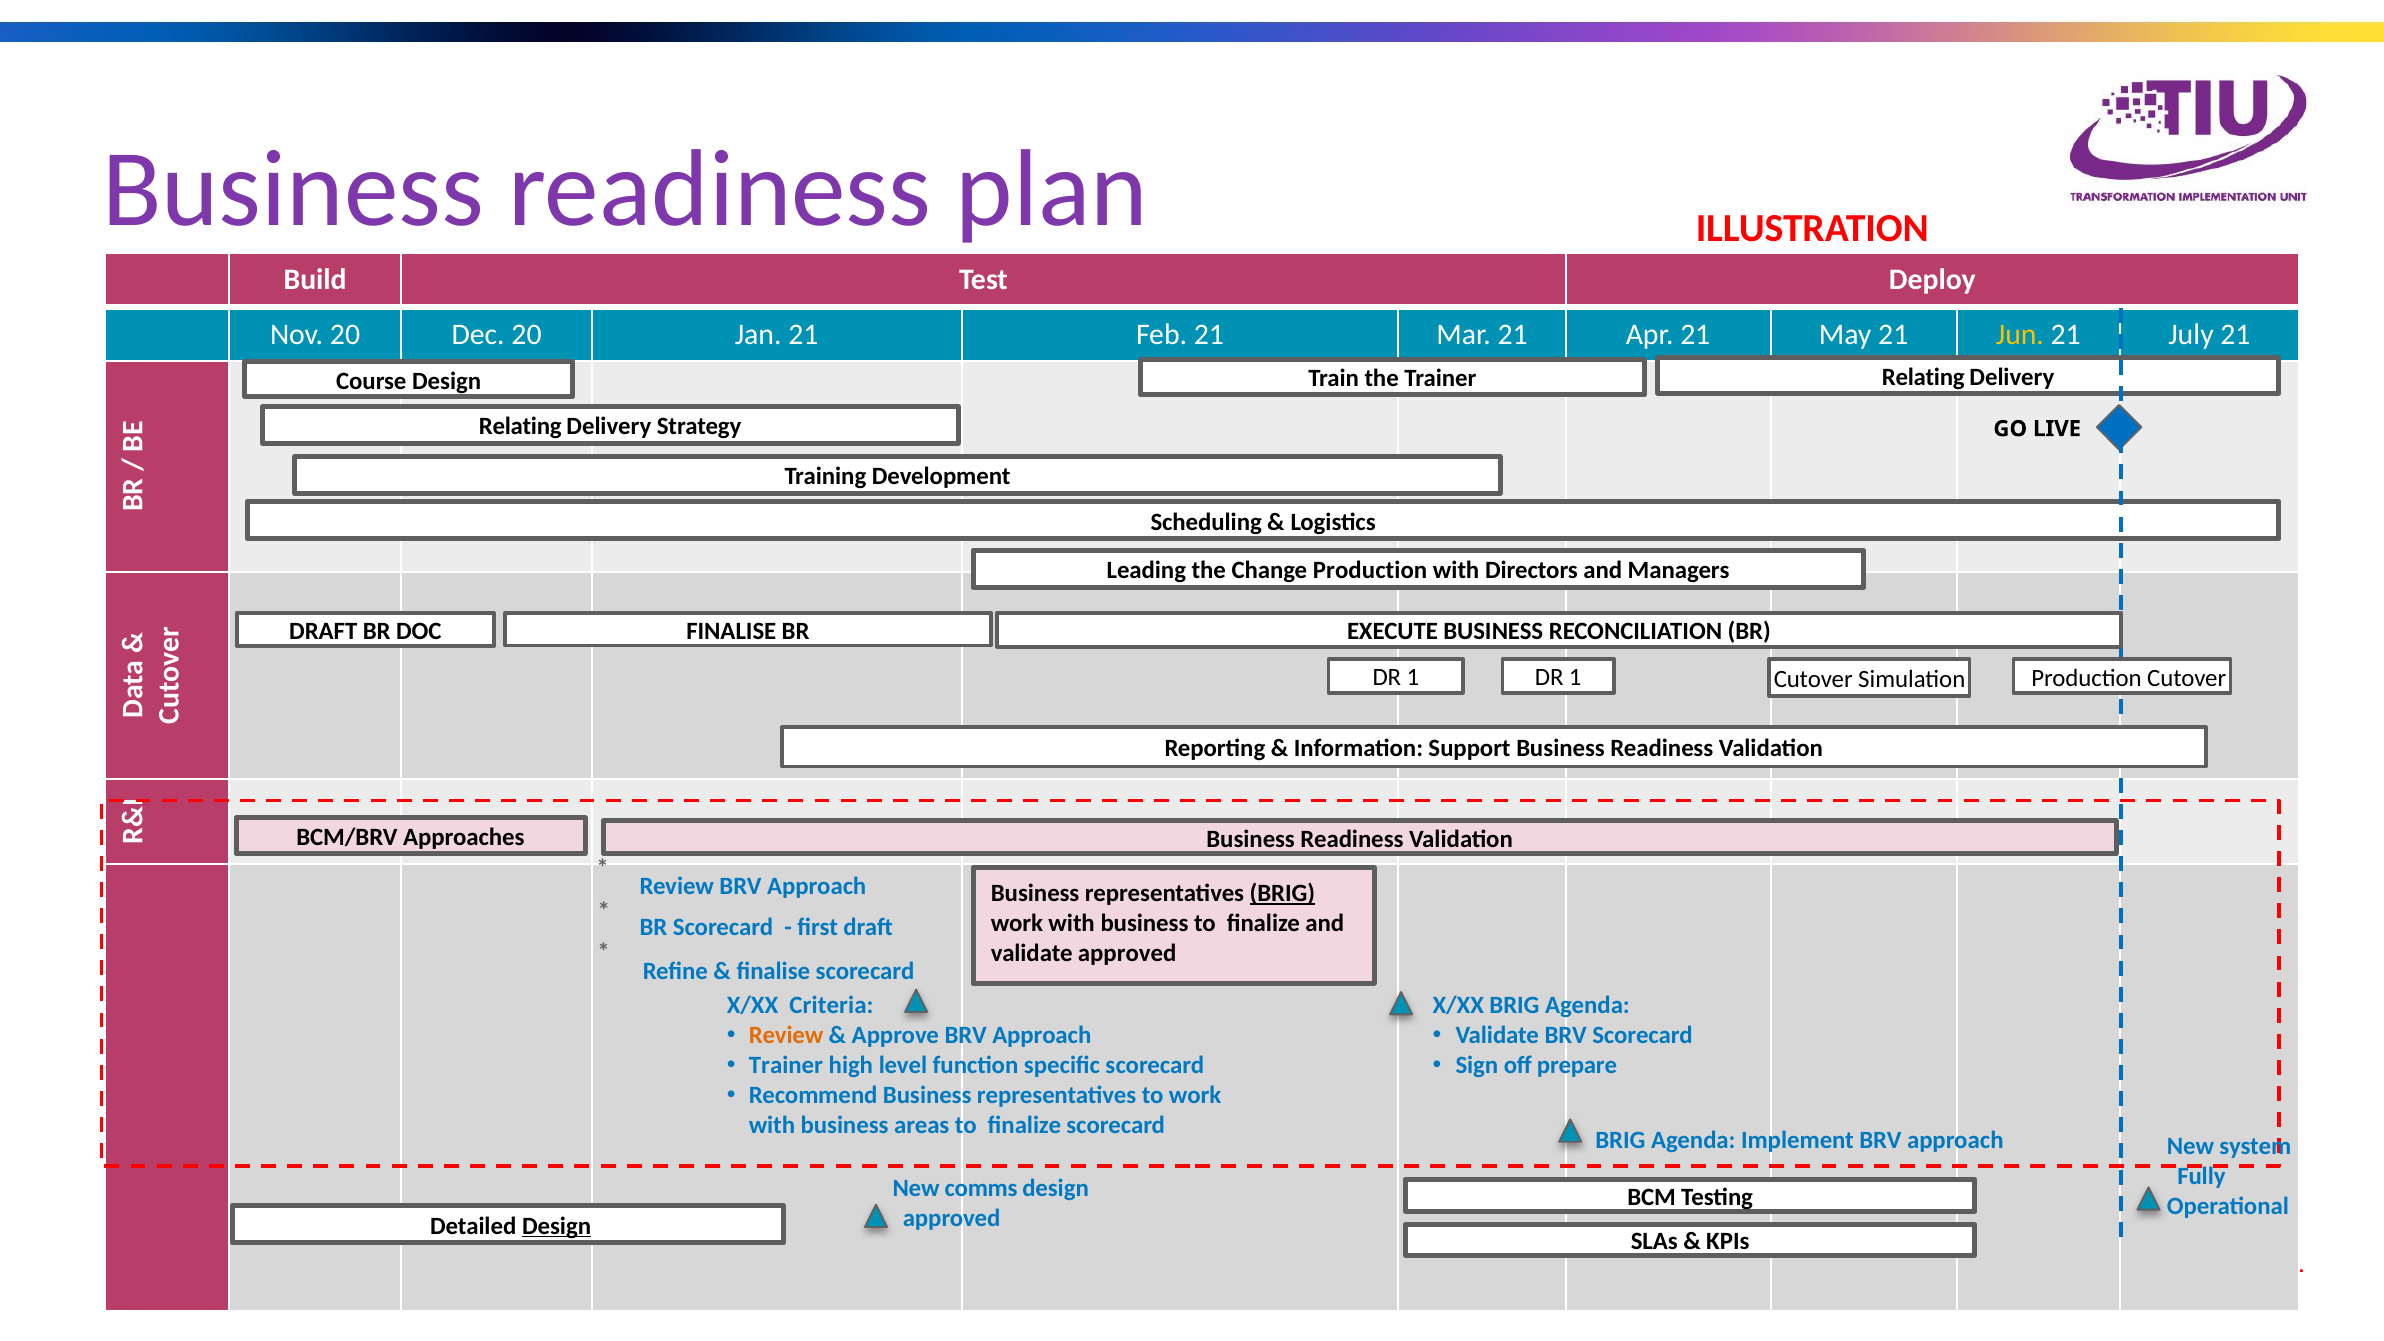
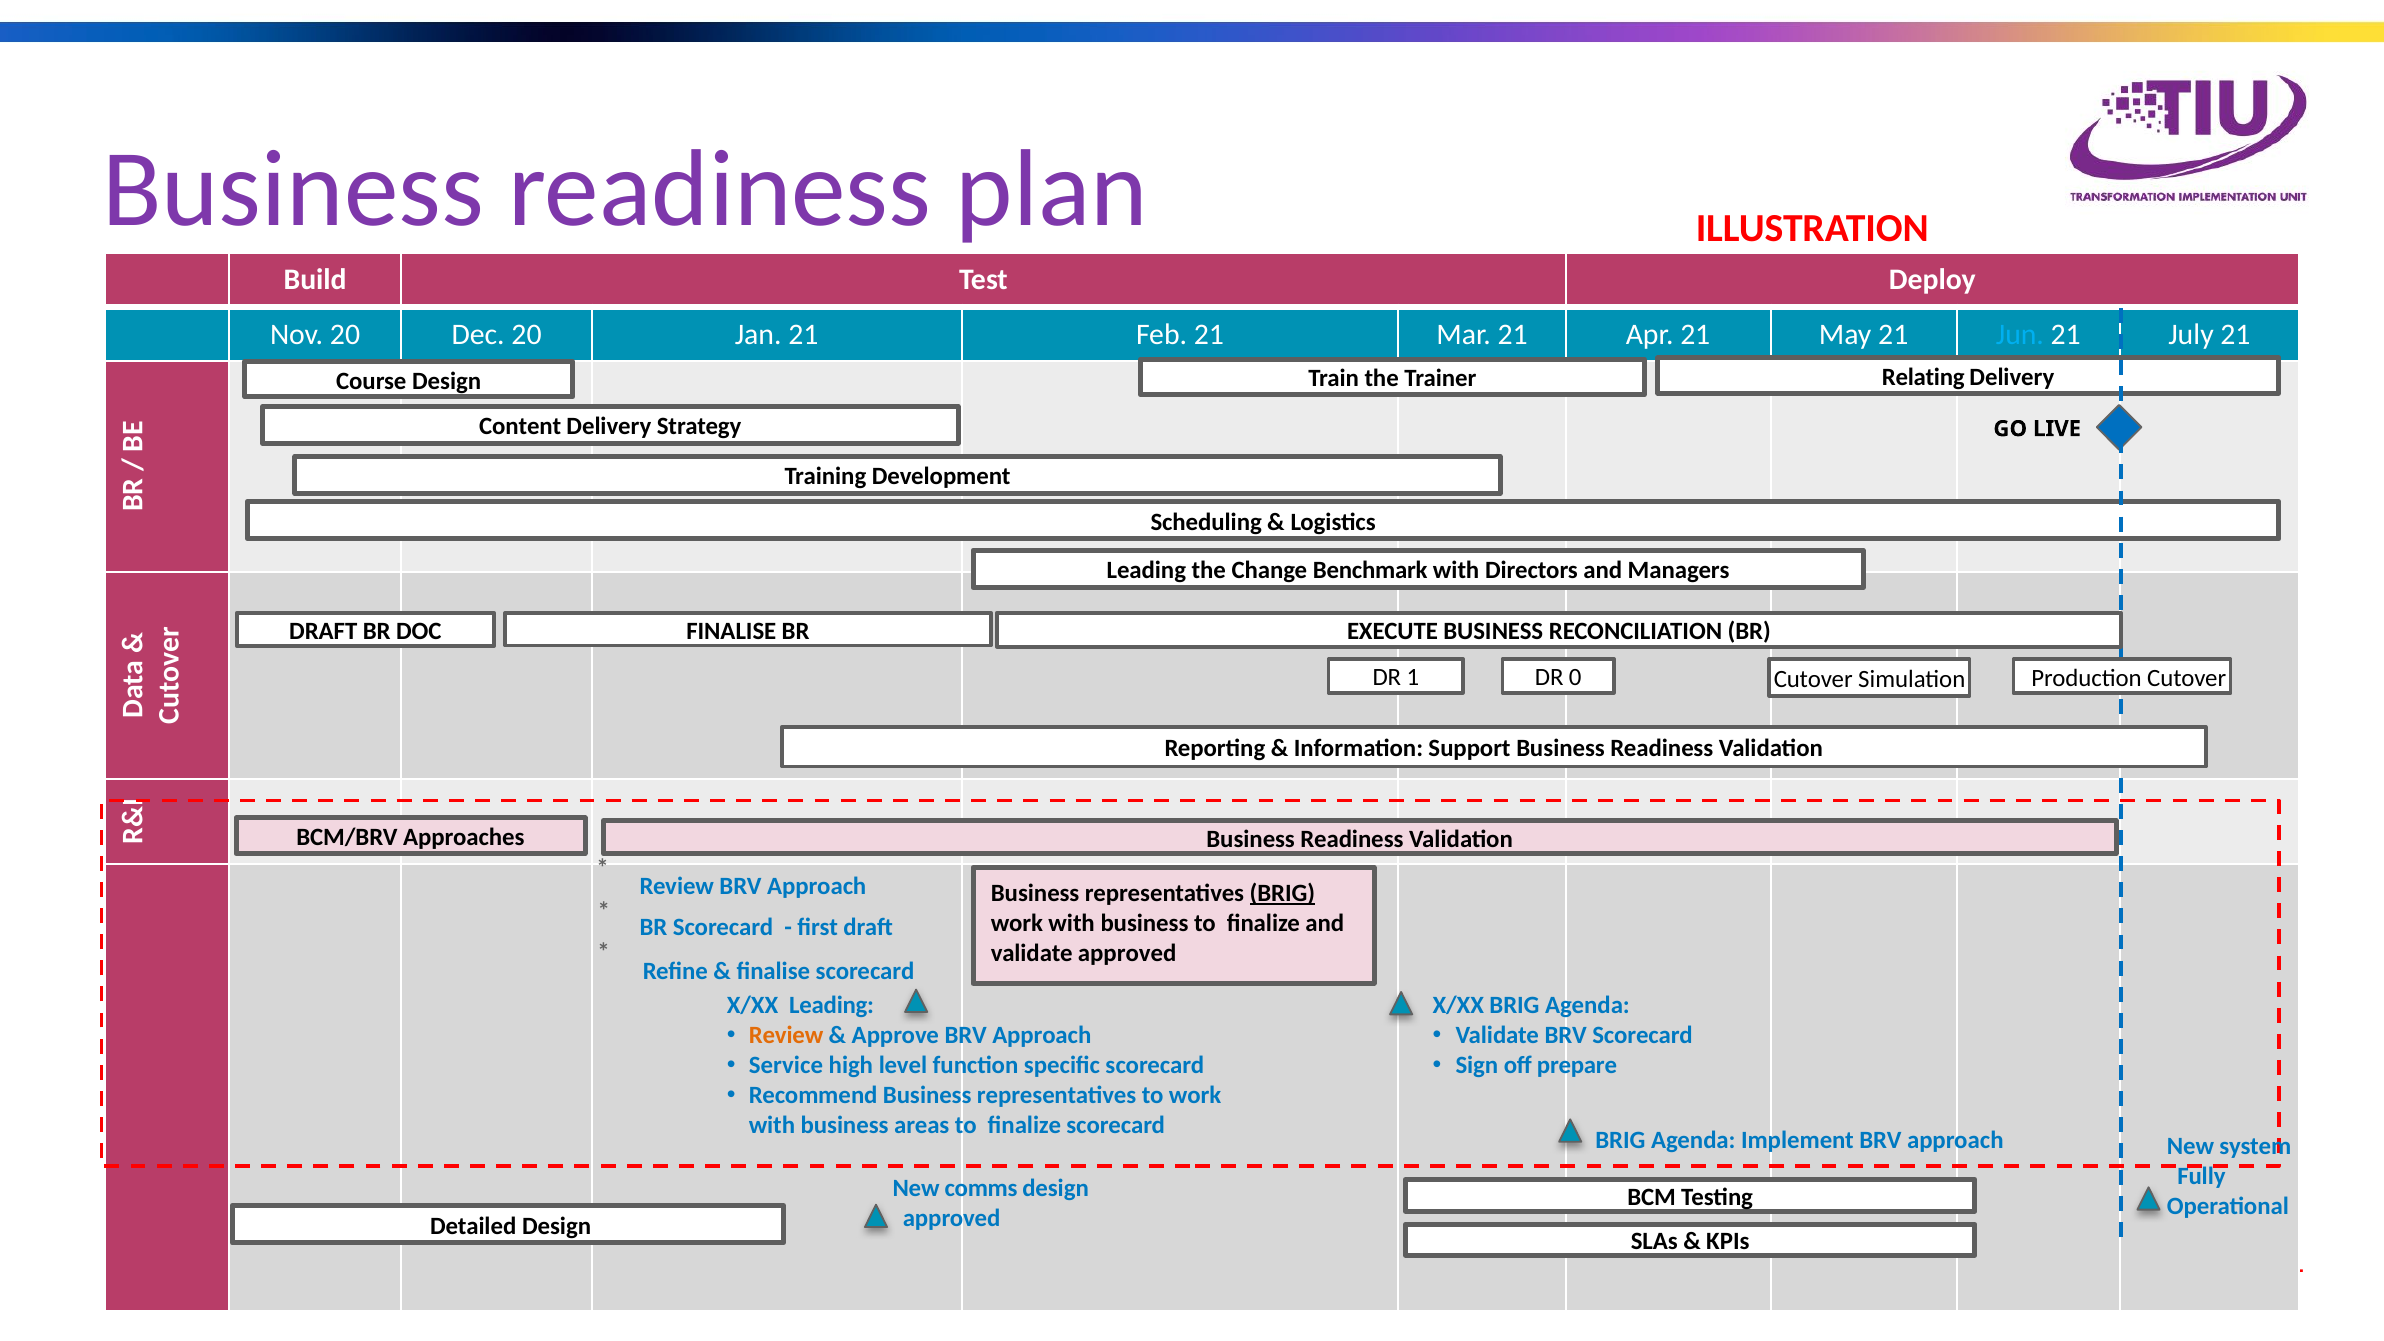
Jun colour: yellow -> light blue (2020, 334)
Relating: Relating -> Content (520, 427)
Change Production: Production -> Benchmark (1370, 571)
1 DR 1: 1 -> 0 (1575, 678)
X/XX Criteria: Criteria -> Leading (832, 1006)
Trainer: Trainer -> Service (786, 1065)
Design underline: present -> none (557, 1226)
